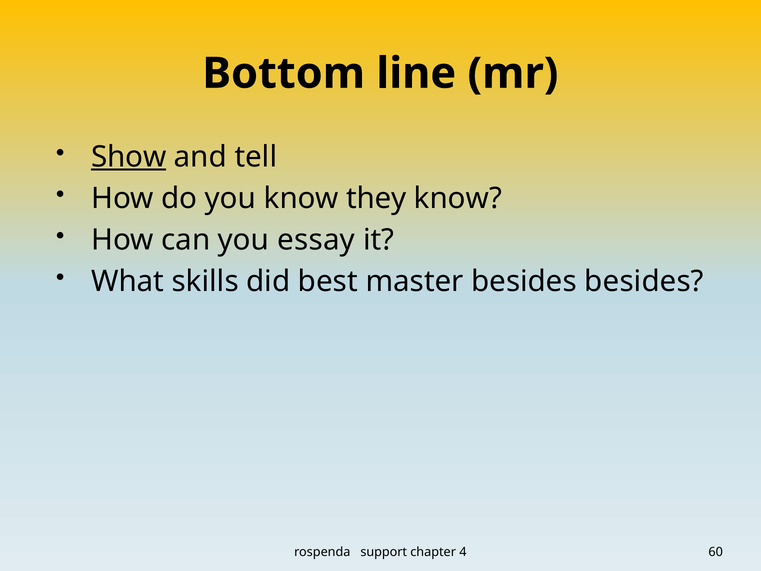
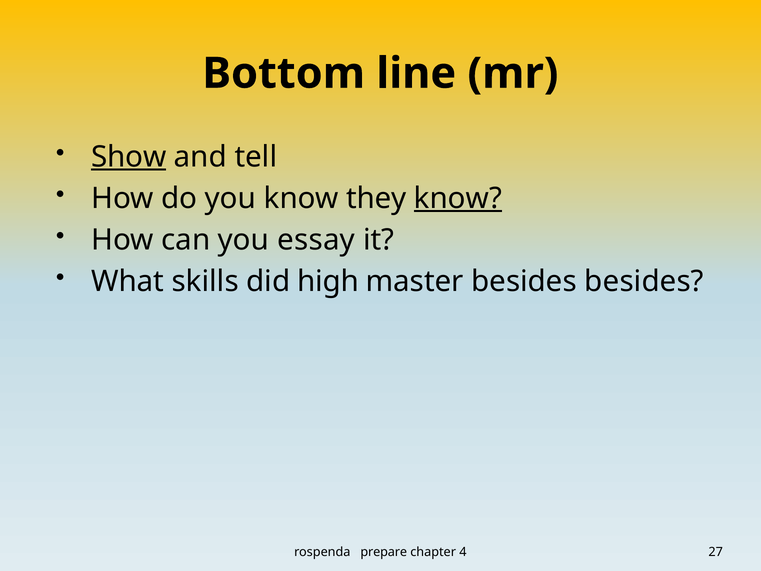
know underline: none -> present (458, 198)
best: best -> high (328, 281)
support: support -> prepare (384, 552)
60: 60 -> 27 (716, 552)
